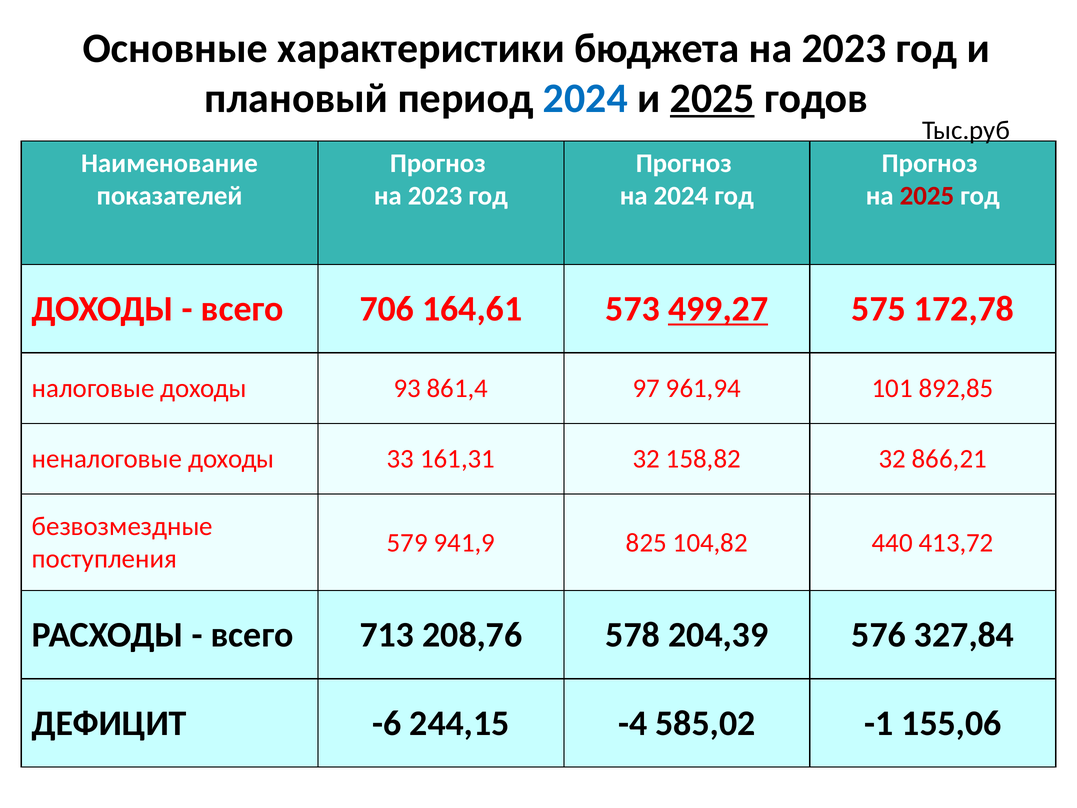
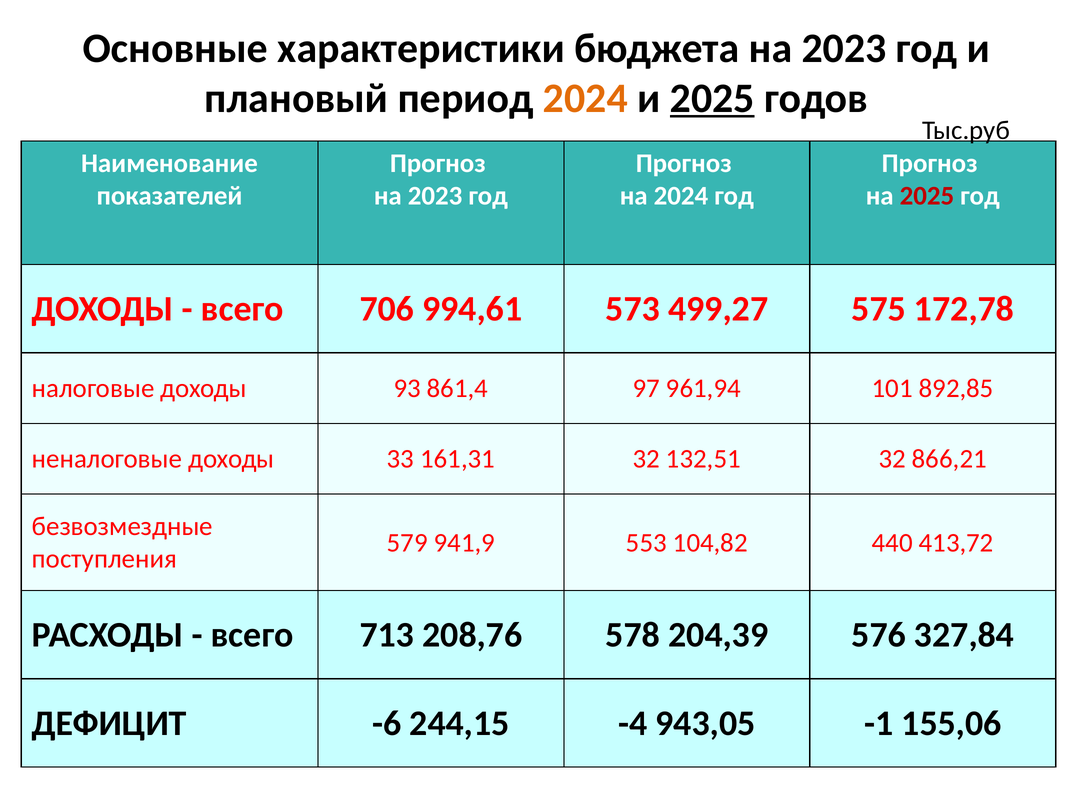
2024 colour: blue -> orange (585, 98)
164,61: 164,61 -> 994,61 (472, 309)
499,27 underline: present -> none (718, 309)
158,82: 158,82 -> 132,51 (703, 459)
825: 825 -> 553 (646, 542)
585,02: 585,02 -> 943,05 (705, 723)
